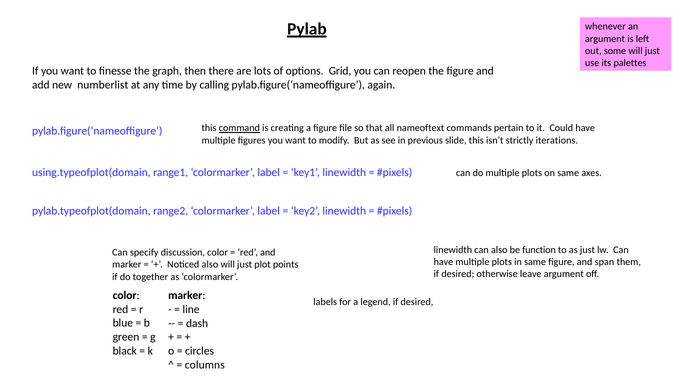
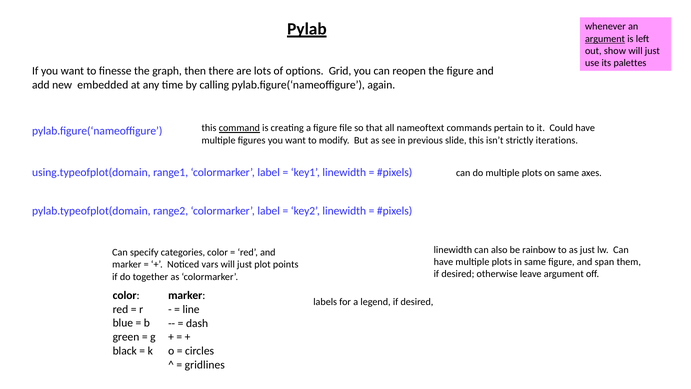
argument underline: none -> present (605, 39)
some: some -> show (615, 51)
numberlist: numberlist -> embedded (103, 85)
function: function -> rainbow (539, 250)
discussion: discussion -> categories (183, 252)
Noticed also: also -> vars (210, 264)
columns: columns -> gridlines (205, 365)
